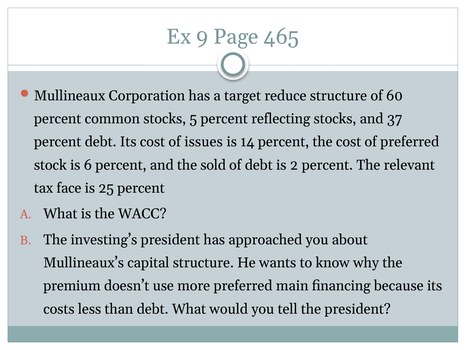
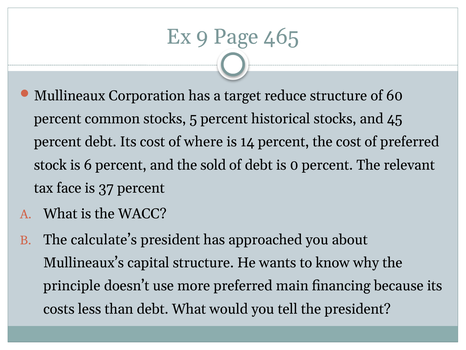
reflecting: reflecting -> historical (281, 119)
37: 37 -> 45 (395, 119)
issues: issues -> where (204, 142)
2: 2 -> 0 (294, 165)
25: 25 -> 37 (106, 188)
investing’s: investing’s -> calculate’s (104, 239)
premium: premium -> principle (72, 286)
